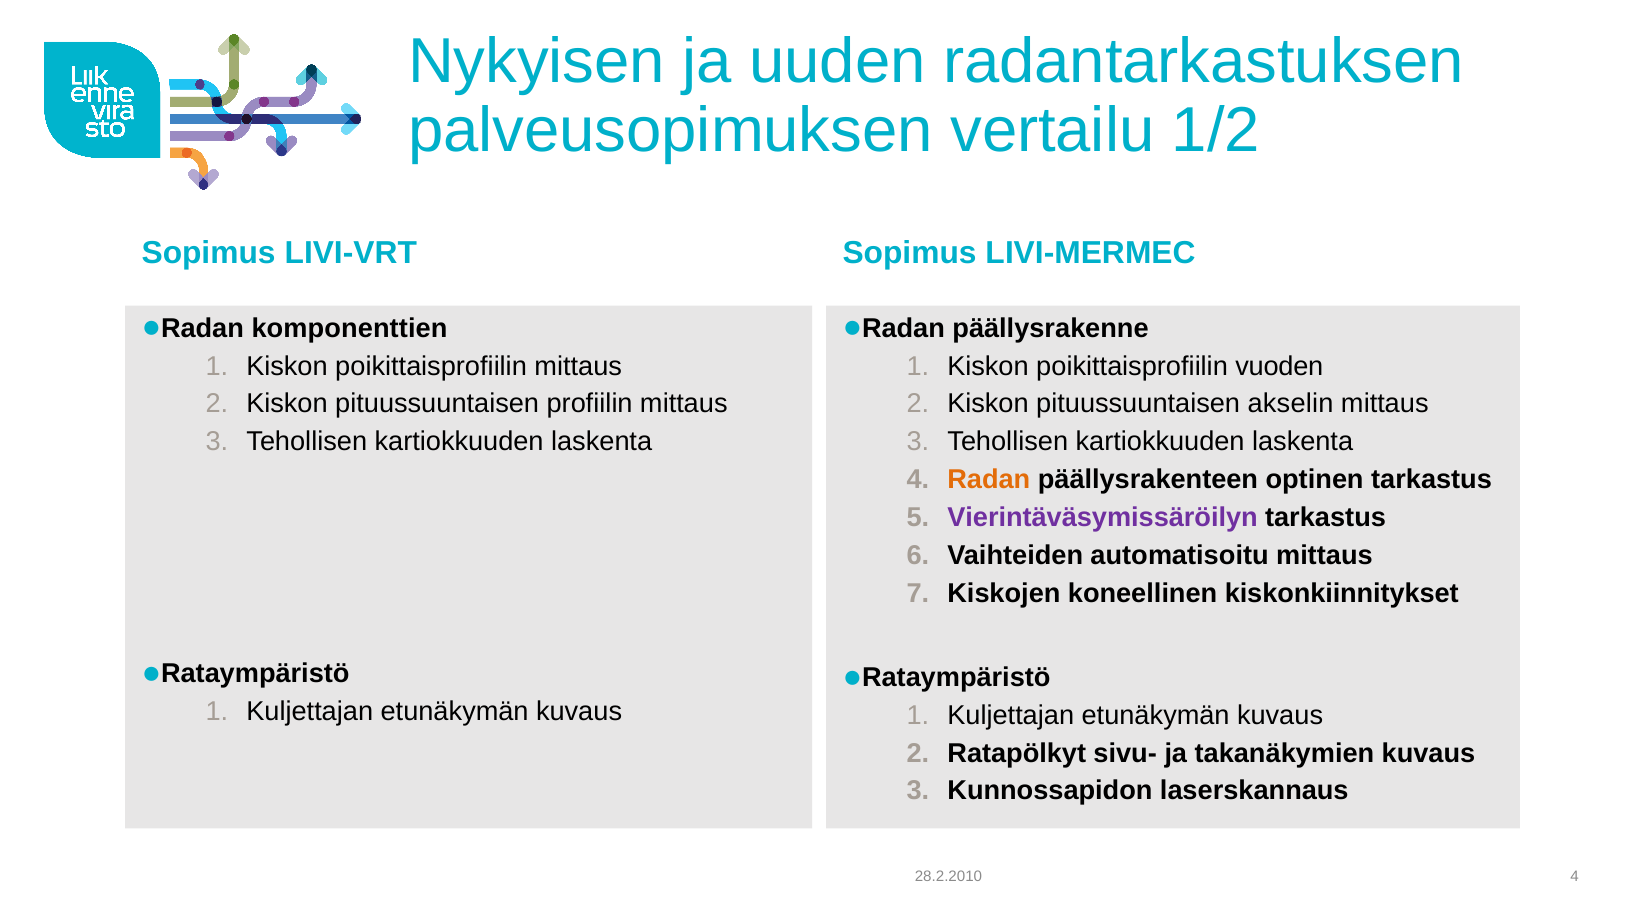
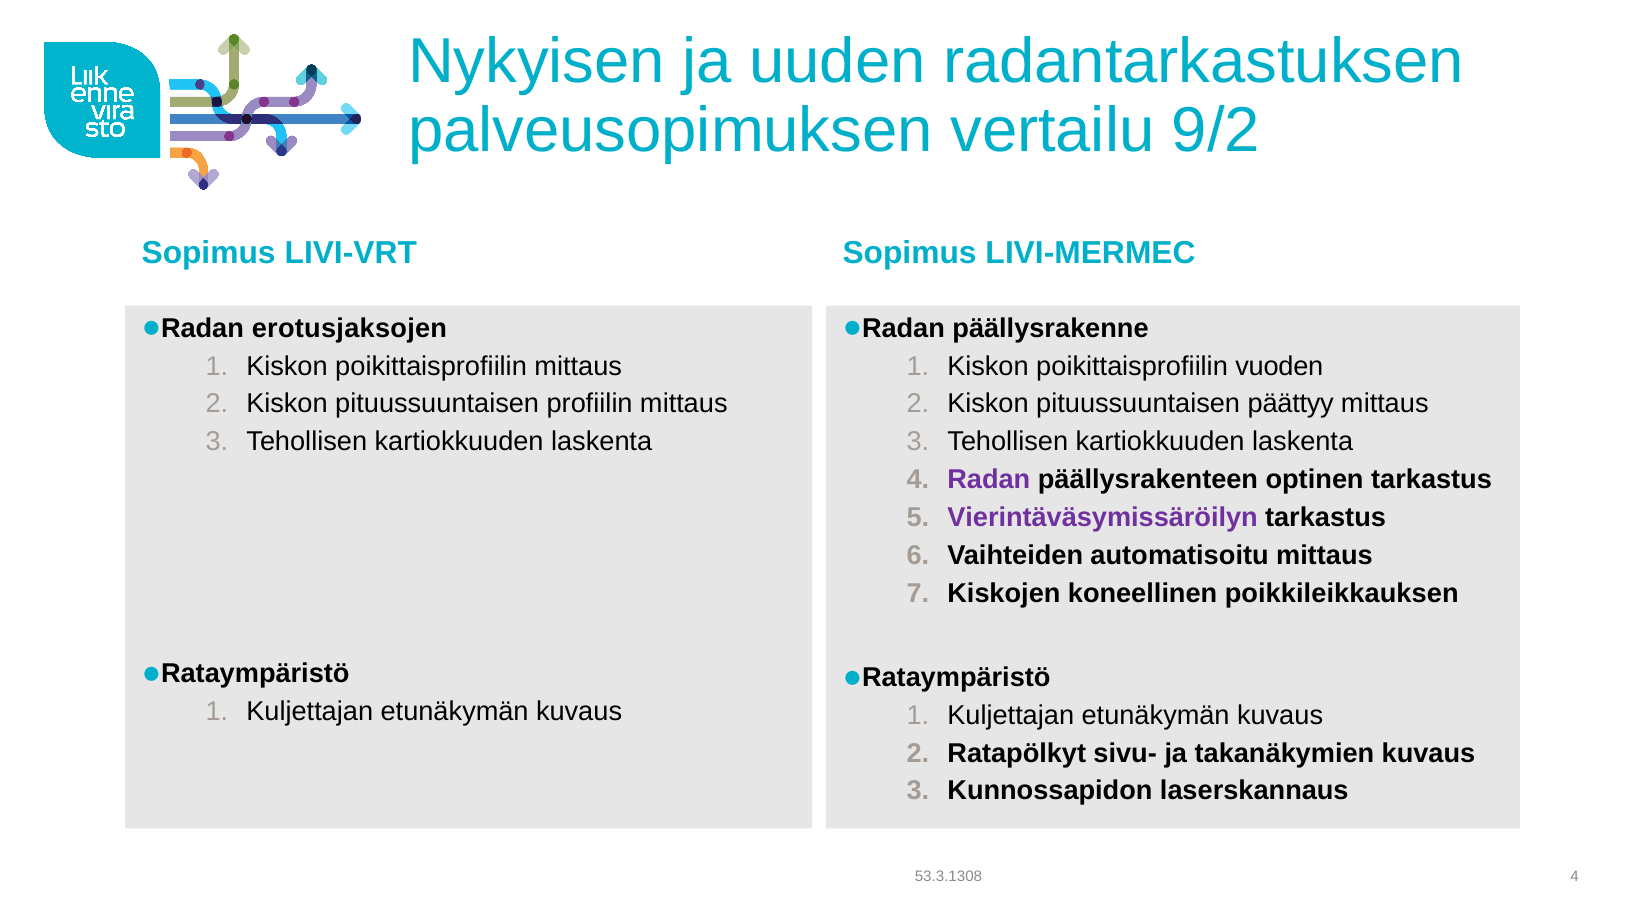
1/2: 1/2 -> 9/2 (1216, 131)
komponenttien: komponenttien -> erotusjaksojen (349, 328)
akselin: akselin -> päättyy (1291, 404)
Radan colour: orange -> purple (989, 480)
kiskonkiinnitykset: kiskonkiinnitykset -> poikkileikkauksen (1342, 593)
28.2.2010: 28.2.2010 -> 53.3.1308 (948, 876)
